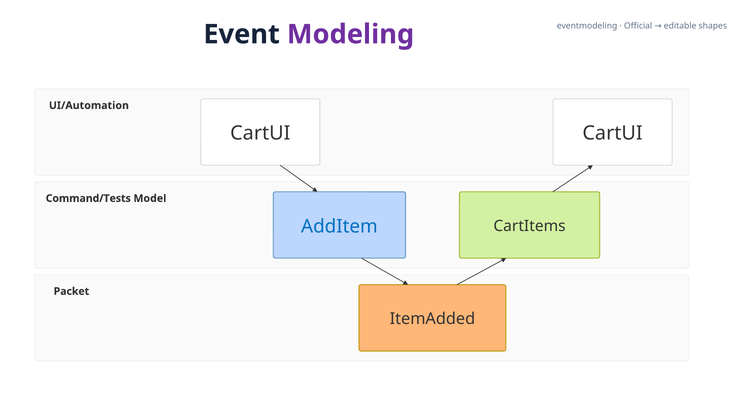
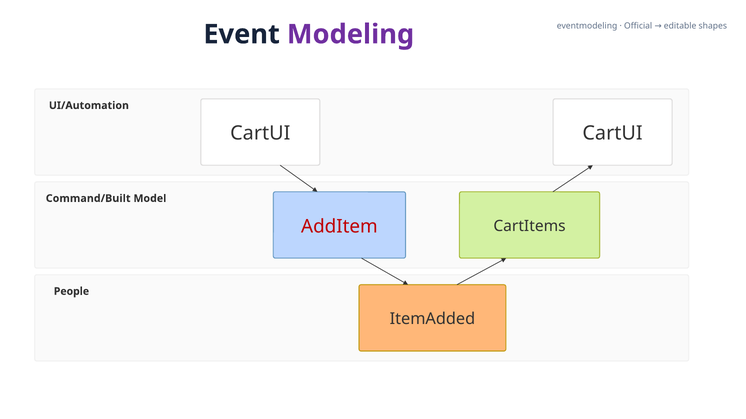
Command/Tests: Command/Tests -> Command/Built (88, 199)
AddItem colour: blue -> red (339, 227)
Packet: Packet -> People (71, 292)
